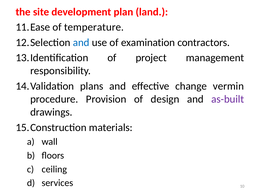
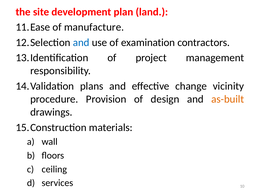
temperature: temperature -> manufacture (94, 27)
vermin: vermin -> vicinity (228, 86)
as-built colour: purple -> orange (228, 99)
